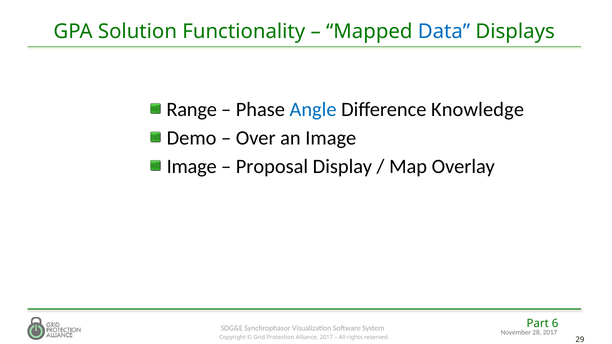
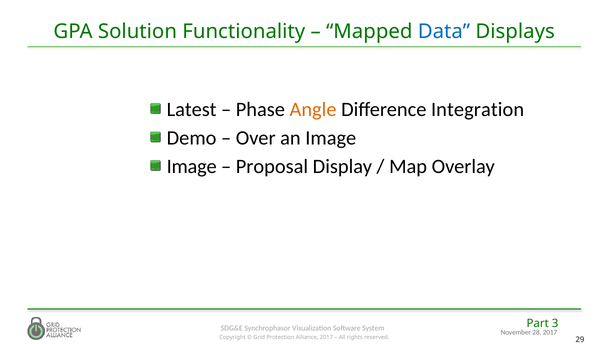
Range: Range -> Latest (192, 110)
Angle colour: blue -> orange (313, 110)
Knowledge: Knowledge -> Integration (478, 110)
6: 6 -> 3 (555, 324)
